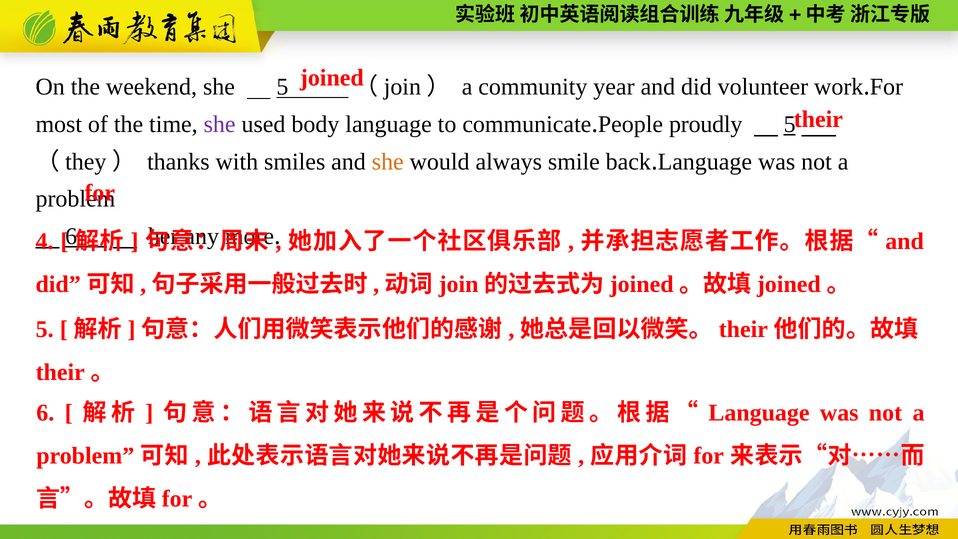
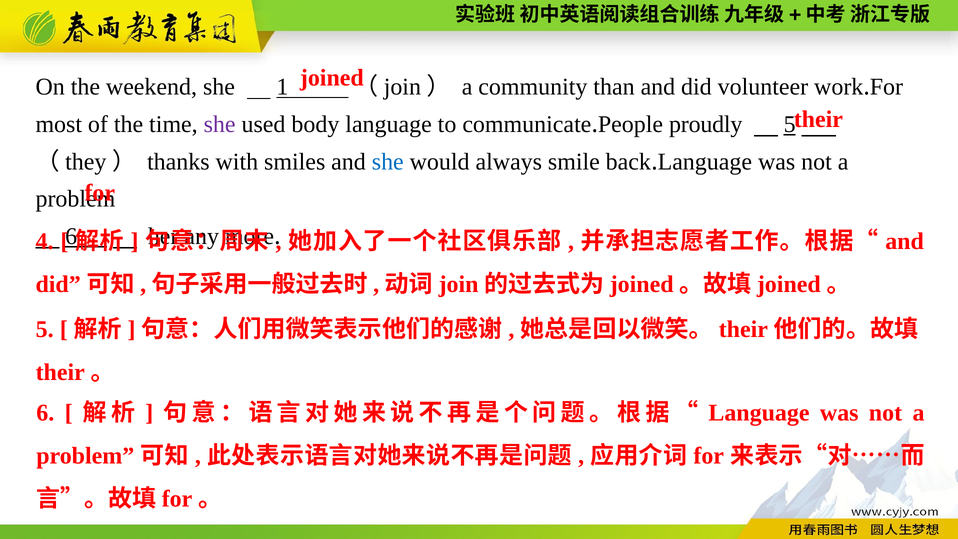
she 5: 5 -> 1 (282, 87)
year: year -> than (614, 87)
she colour: orange -> blue (388, 162)
